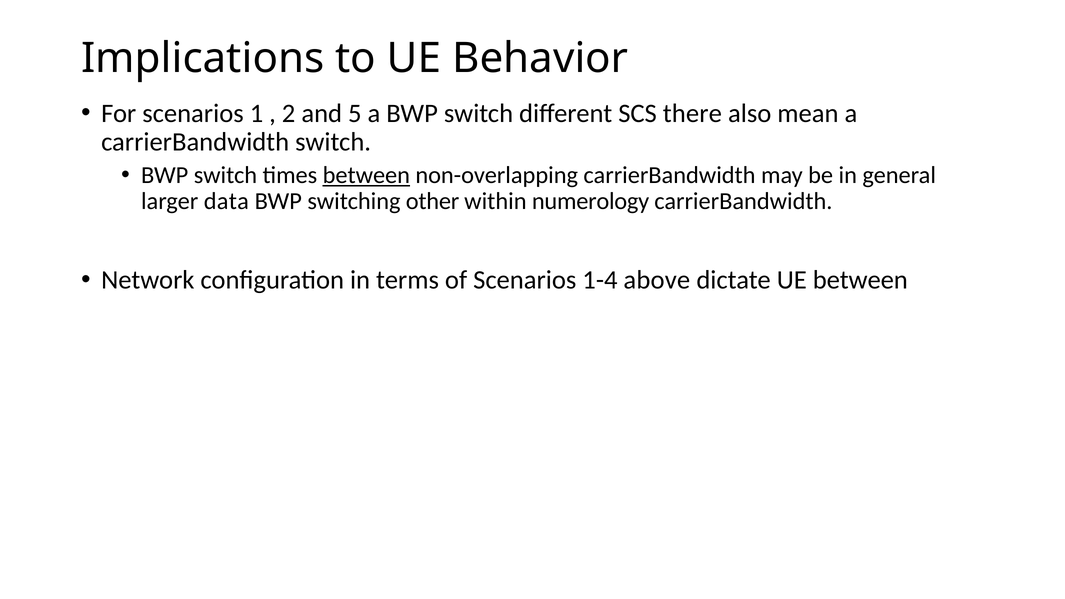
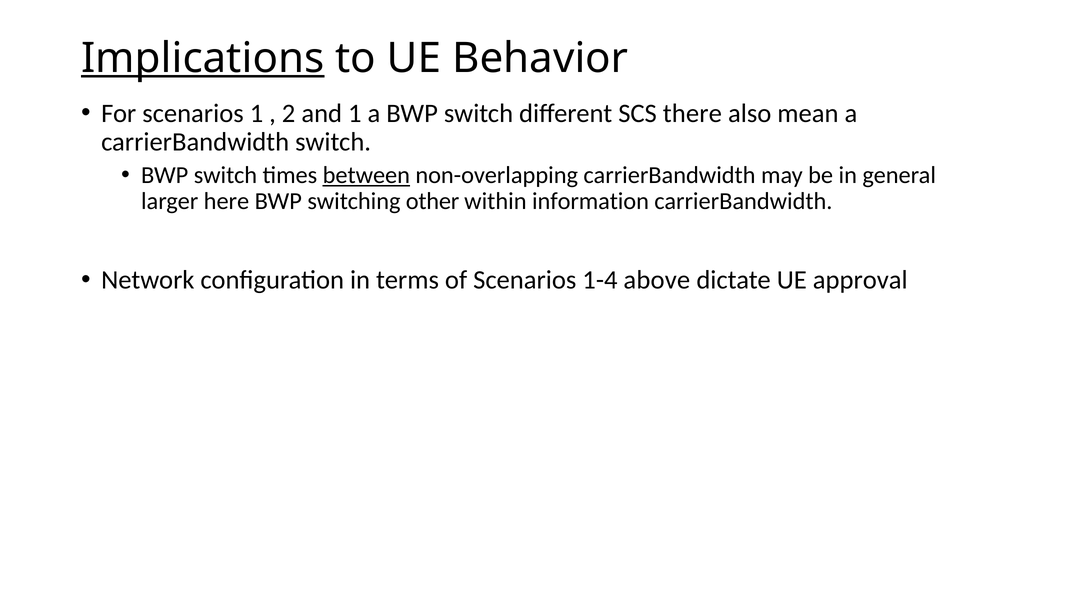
Implications underline: none -> present (203, 58)
and 5: 5 -> 1 (355, 113)
data: data -> here (226, 201)
numerology: numerology -> information (590, 201)
UE between: between -> approval (860, 280)
